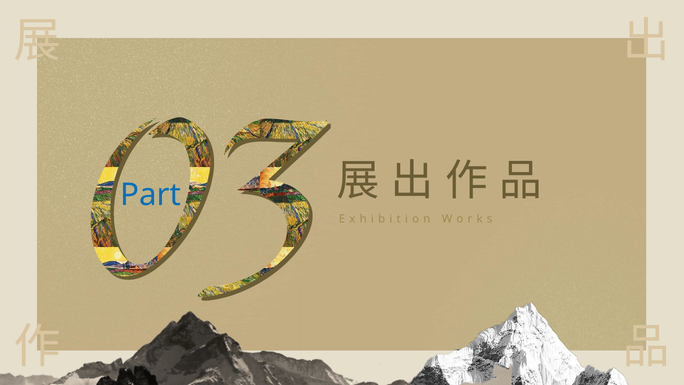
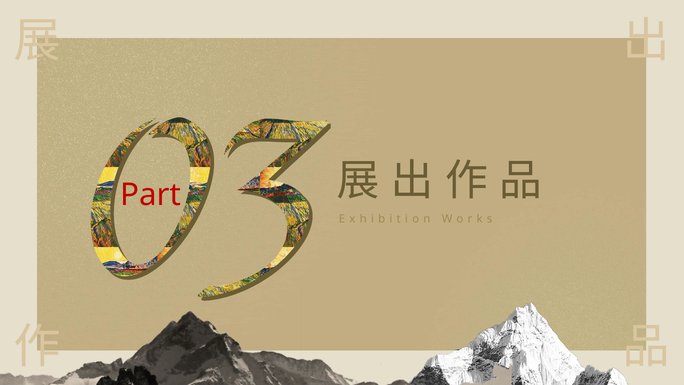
Part colour: blue -> red (151, 195)
